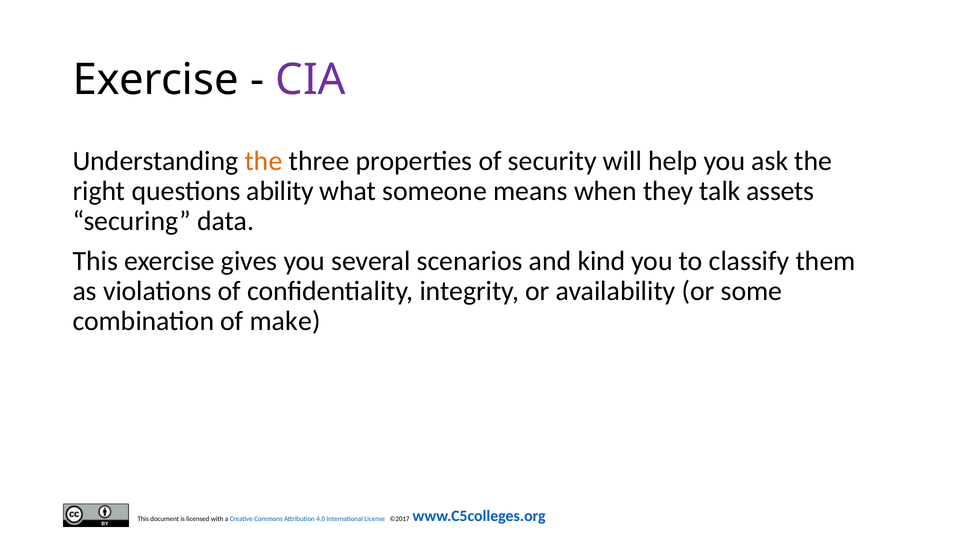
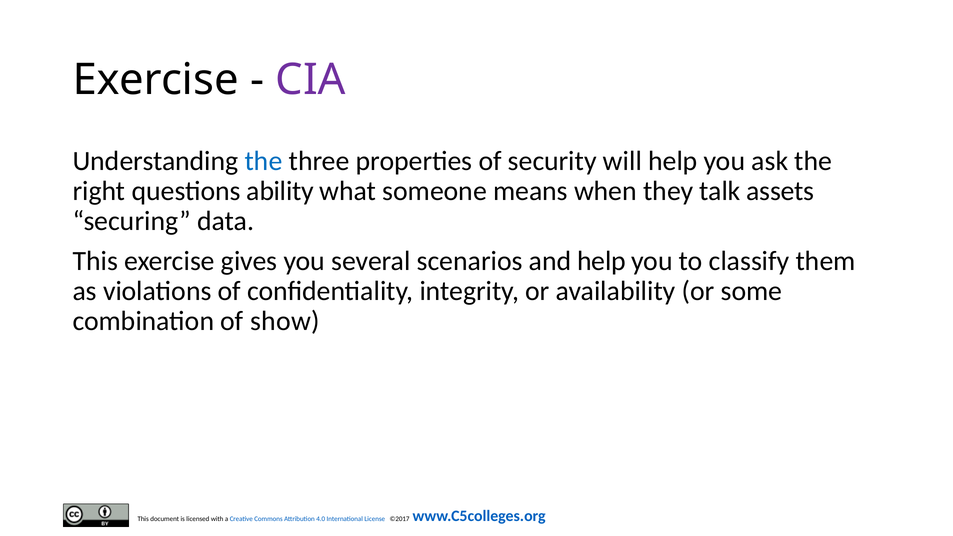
the colour: orange -> blue (264, 161)
and kind: kind -> help (601, 261)
make: make -> show (285, 321)
